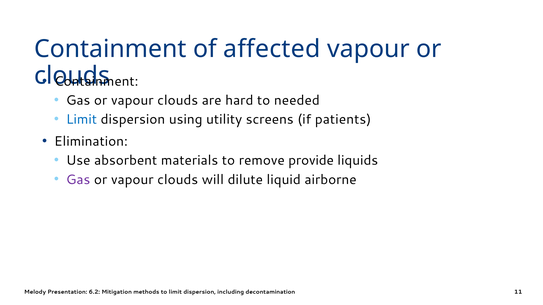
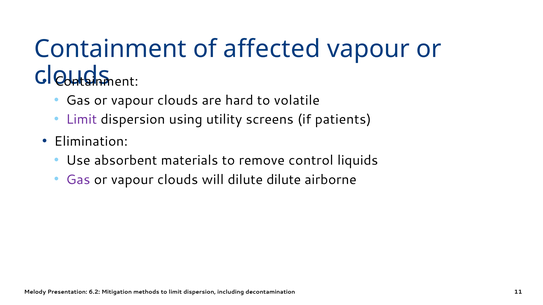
needed: needed -> volatile (297, 101)
Limit colour: blue -> purple (81, 120)
provide: provide -> control (311, 161)
dilute liquid: liquid -> dilute (284, 180)
